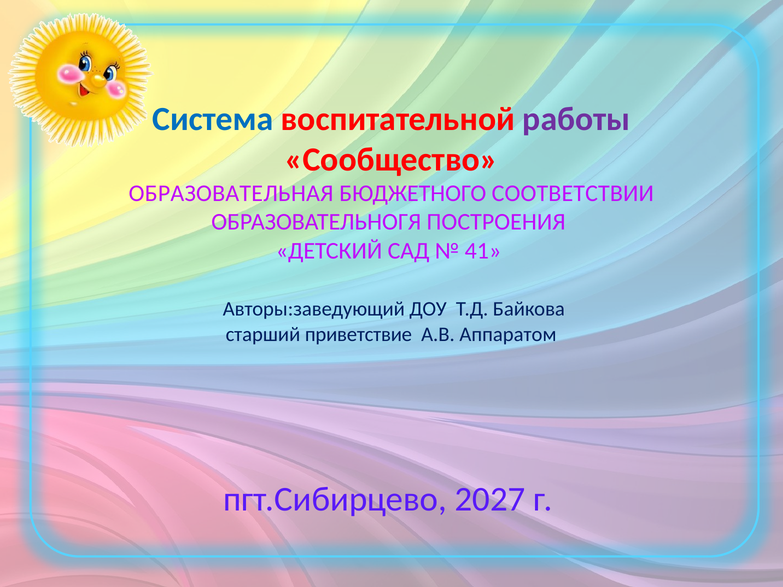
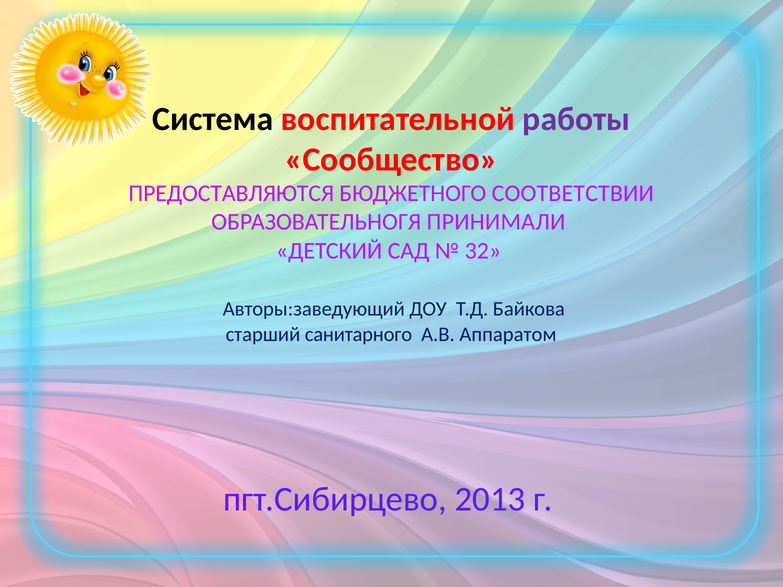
Система colour: blue -> black (213, 119)
ОБРАЗОВАТЕЛЬНАЯ: ОБРАЗОВАТЕЛЬНАЯ -> ПРЕДОСТАВЛЯЮТСЯ (231, 193)
ПОСТРОЕНИЯ: ПОСТРОЕНИЯ -> ПРИНИМАЛИ (496, 222)
41: 41 -> 32 (483, 251)
приветствие: приветствие -> санитарного (358, 335)
2027: 2027 -> 2013 (490, 500)
